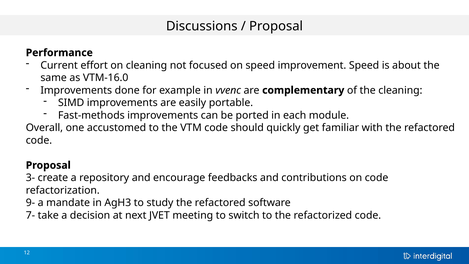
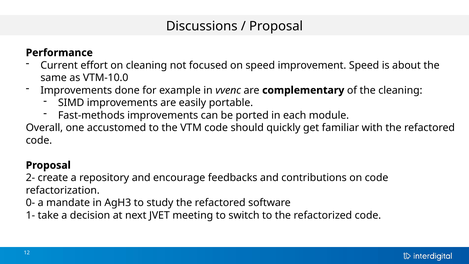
VTM-16.0: VTM-16.0 -> VTM-10.0 (106, 78)
3-: 3- -> 2- (30, 178)
9-: 9- -> 0- (30, 203)
7-: 7- -> 1- (30, 215)
